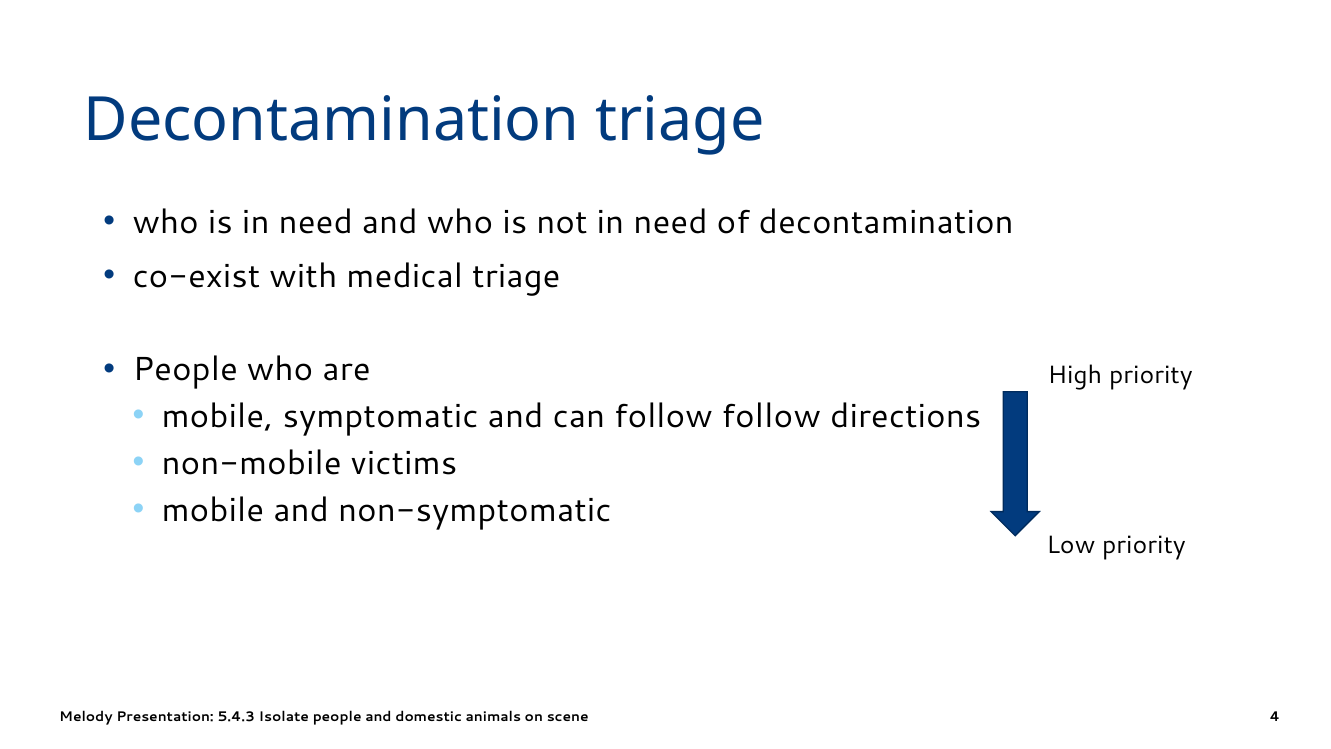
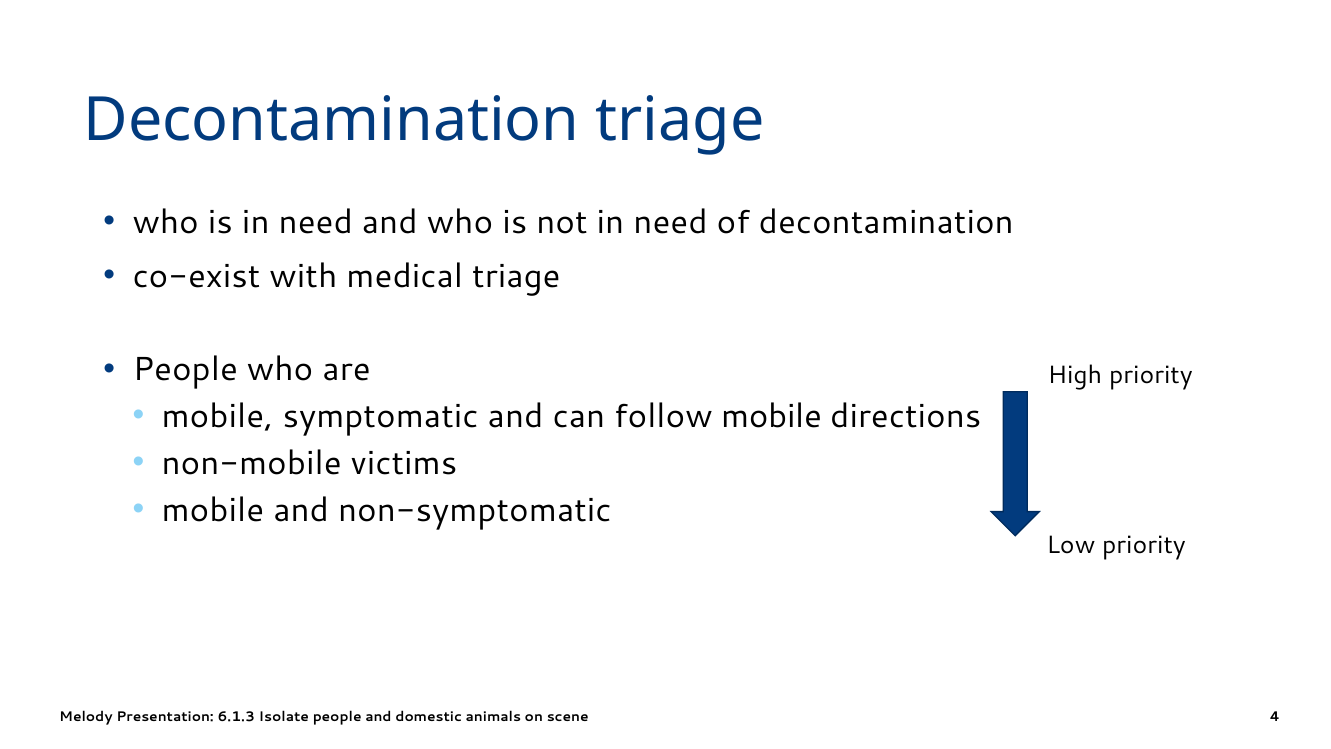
follow follow: follow -> mobile (772, 417)
5.4.3: 5.4.3 -> 6.1.3 (236, 716)
